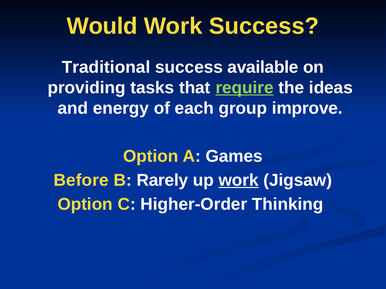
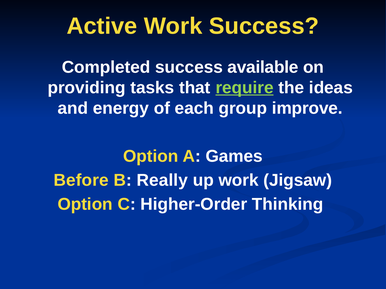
Would: Would -> Active (102, 26)
Traditional: Traditional -> Completed (106, 67)
Rarely: Rarely -> Really (162, 181)
work underline: present -> none (239, 181)
